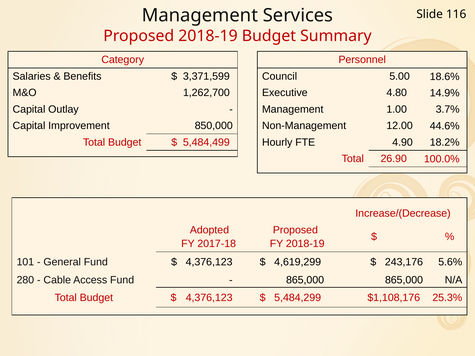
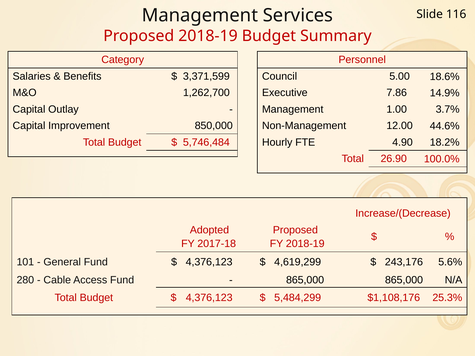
4.80: 4.80 -> 7.86 (397, 93)
5,484,499: 5,484,499 -> 5,746,484 (206, 142)
